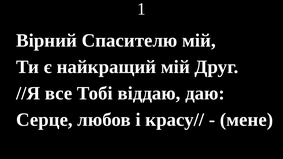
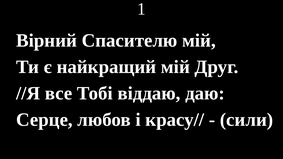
мене: мене -> сили (247, 120)
